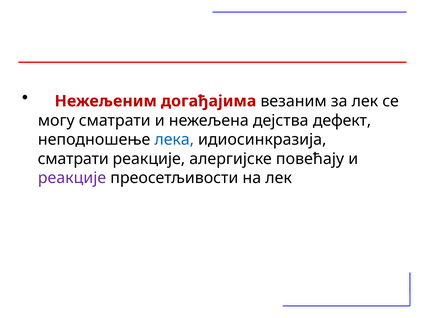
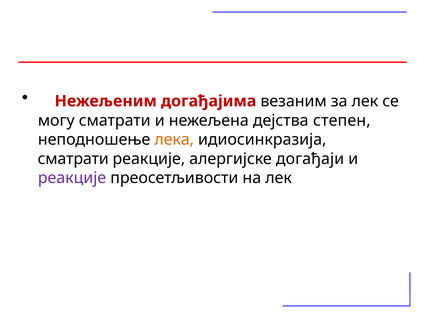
дефект: дефект -> степен (342, 121)
лека colour: blue -> orange (174, 140)
повећају: повећају -> догађаји (310, 159)
